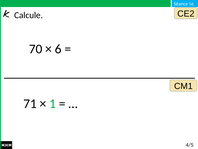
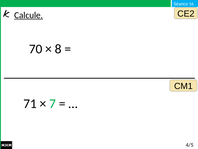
Calcule underline: none -> present (29, 15)
6: 6 -> 8 (58, 49)
1: 1 -> 7 (53, 103)
